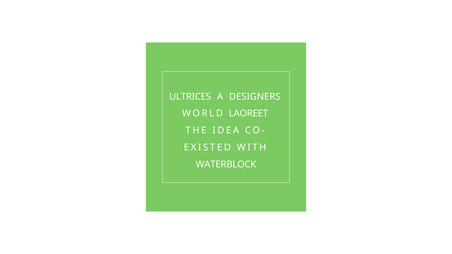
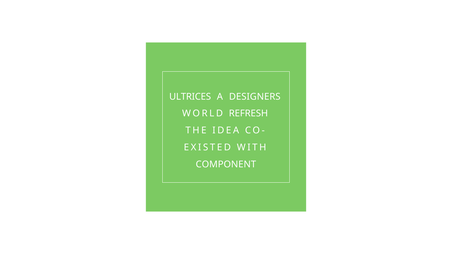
LAOREET: LAOREET -> REFRESH (248, 114)
WATERBLOCK: WATERBLOCK -> COMPONENT (226, 164)
